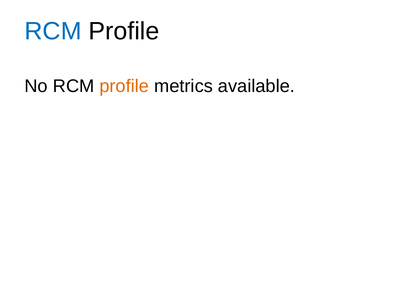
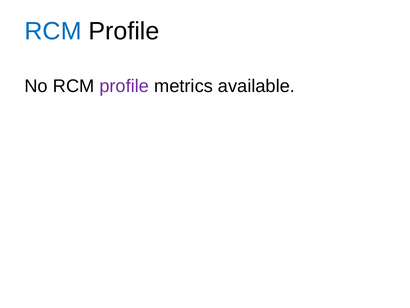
profile colour: orange -> purple (124, 86)
